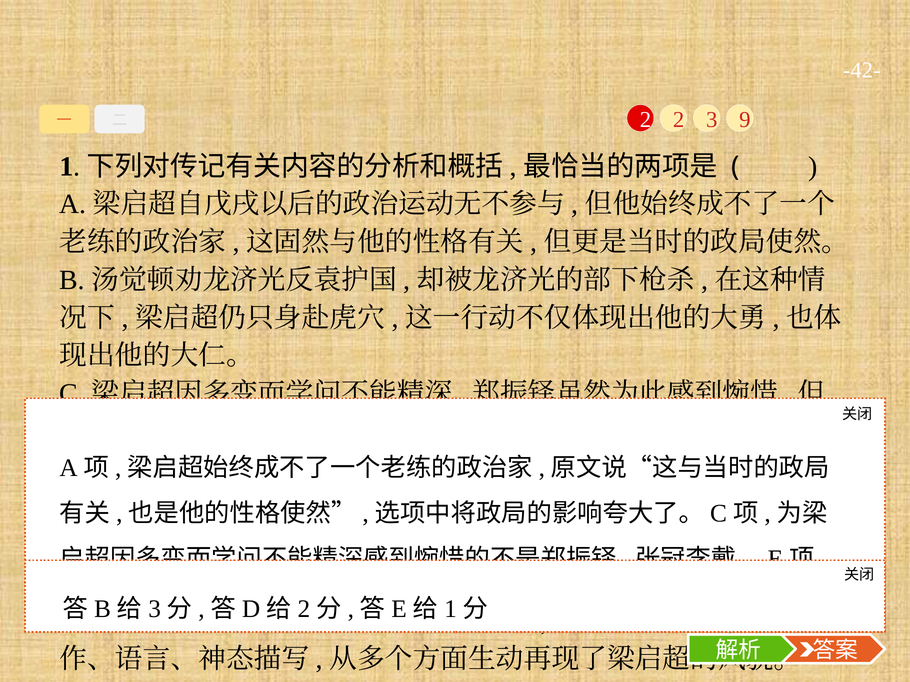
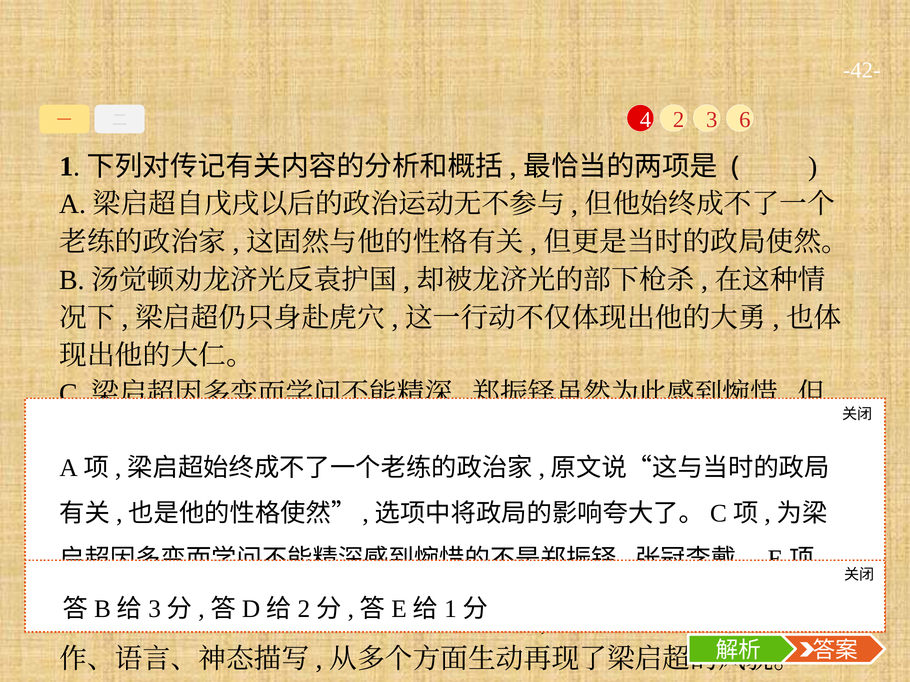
2: 2 -> 4 (645, 120)
9: 9 -> 6 (745, 120)
